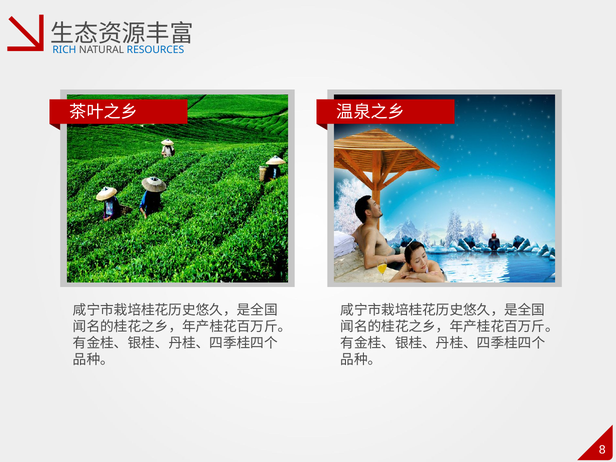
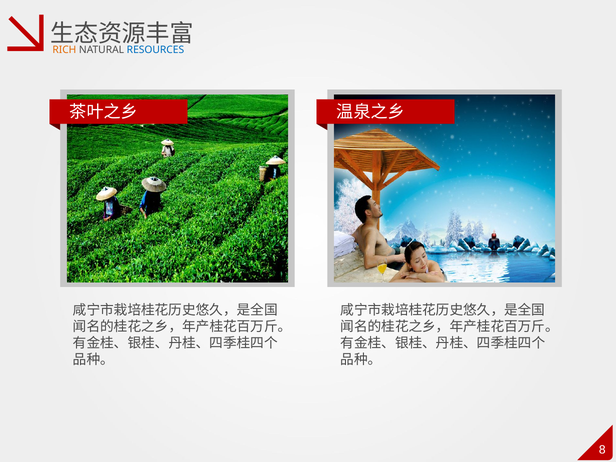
RICH colour: blue -> orange (64, 50)
